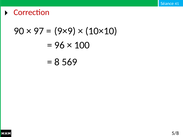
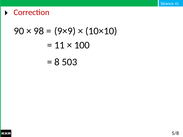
97: 97 -> 98 (39, 31)
96: 96 -> 11 (59, 45)
569: 569 -> 503 (69, 62)
